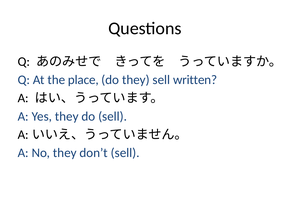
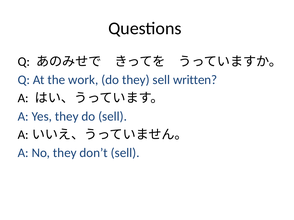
place: place -> work (83, 80)
